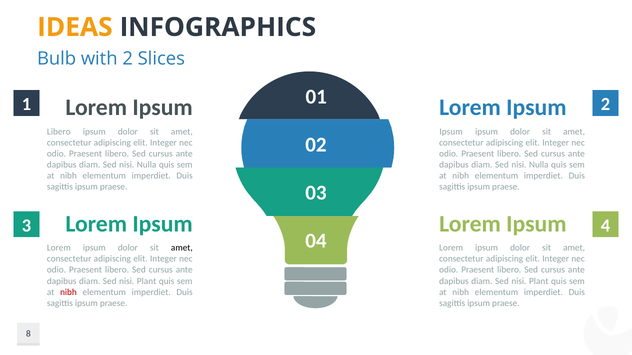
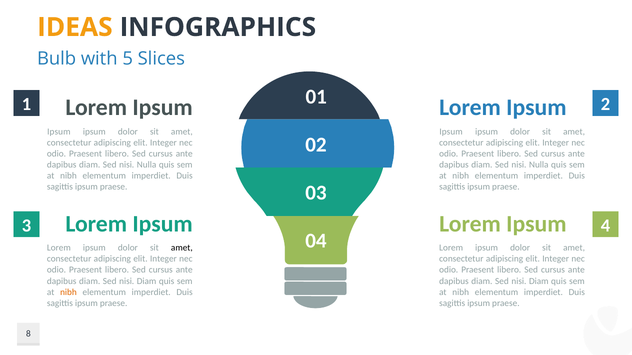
with 2: 2 -> 5 (128, 59)
Libero: Libero -> Ipsum (59, 132)
Plant: Plant -> Diam (147, 281)
Plant: Plant -> Diam (539, 281)
nibh colour: red -> orange (68, 292)
